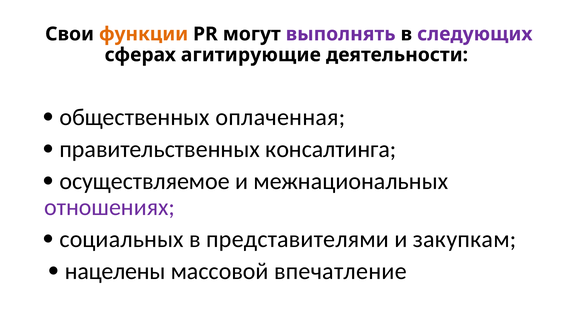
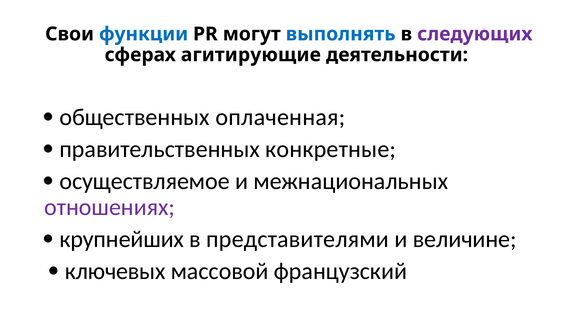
функции colour: orange -> blue (144, 34)
выполнять colour: purple -> blue (341, 34)
консалтинга: консалтинга -> конкретные (331, 149)
социальных: социальных -> крупнейших (122, 239)
закупкам: закупкам -> величине (465, 239)
нацелены: нацелены -> ключевых (115, 271)
впечатление: впечатление -> французский (341, 271)
